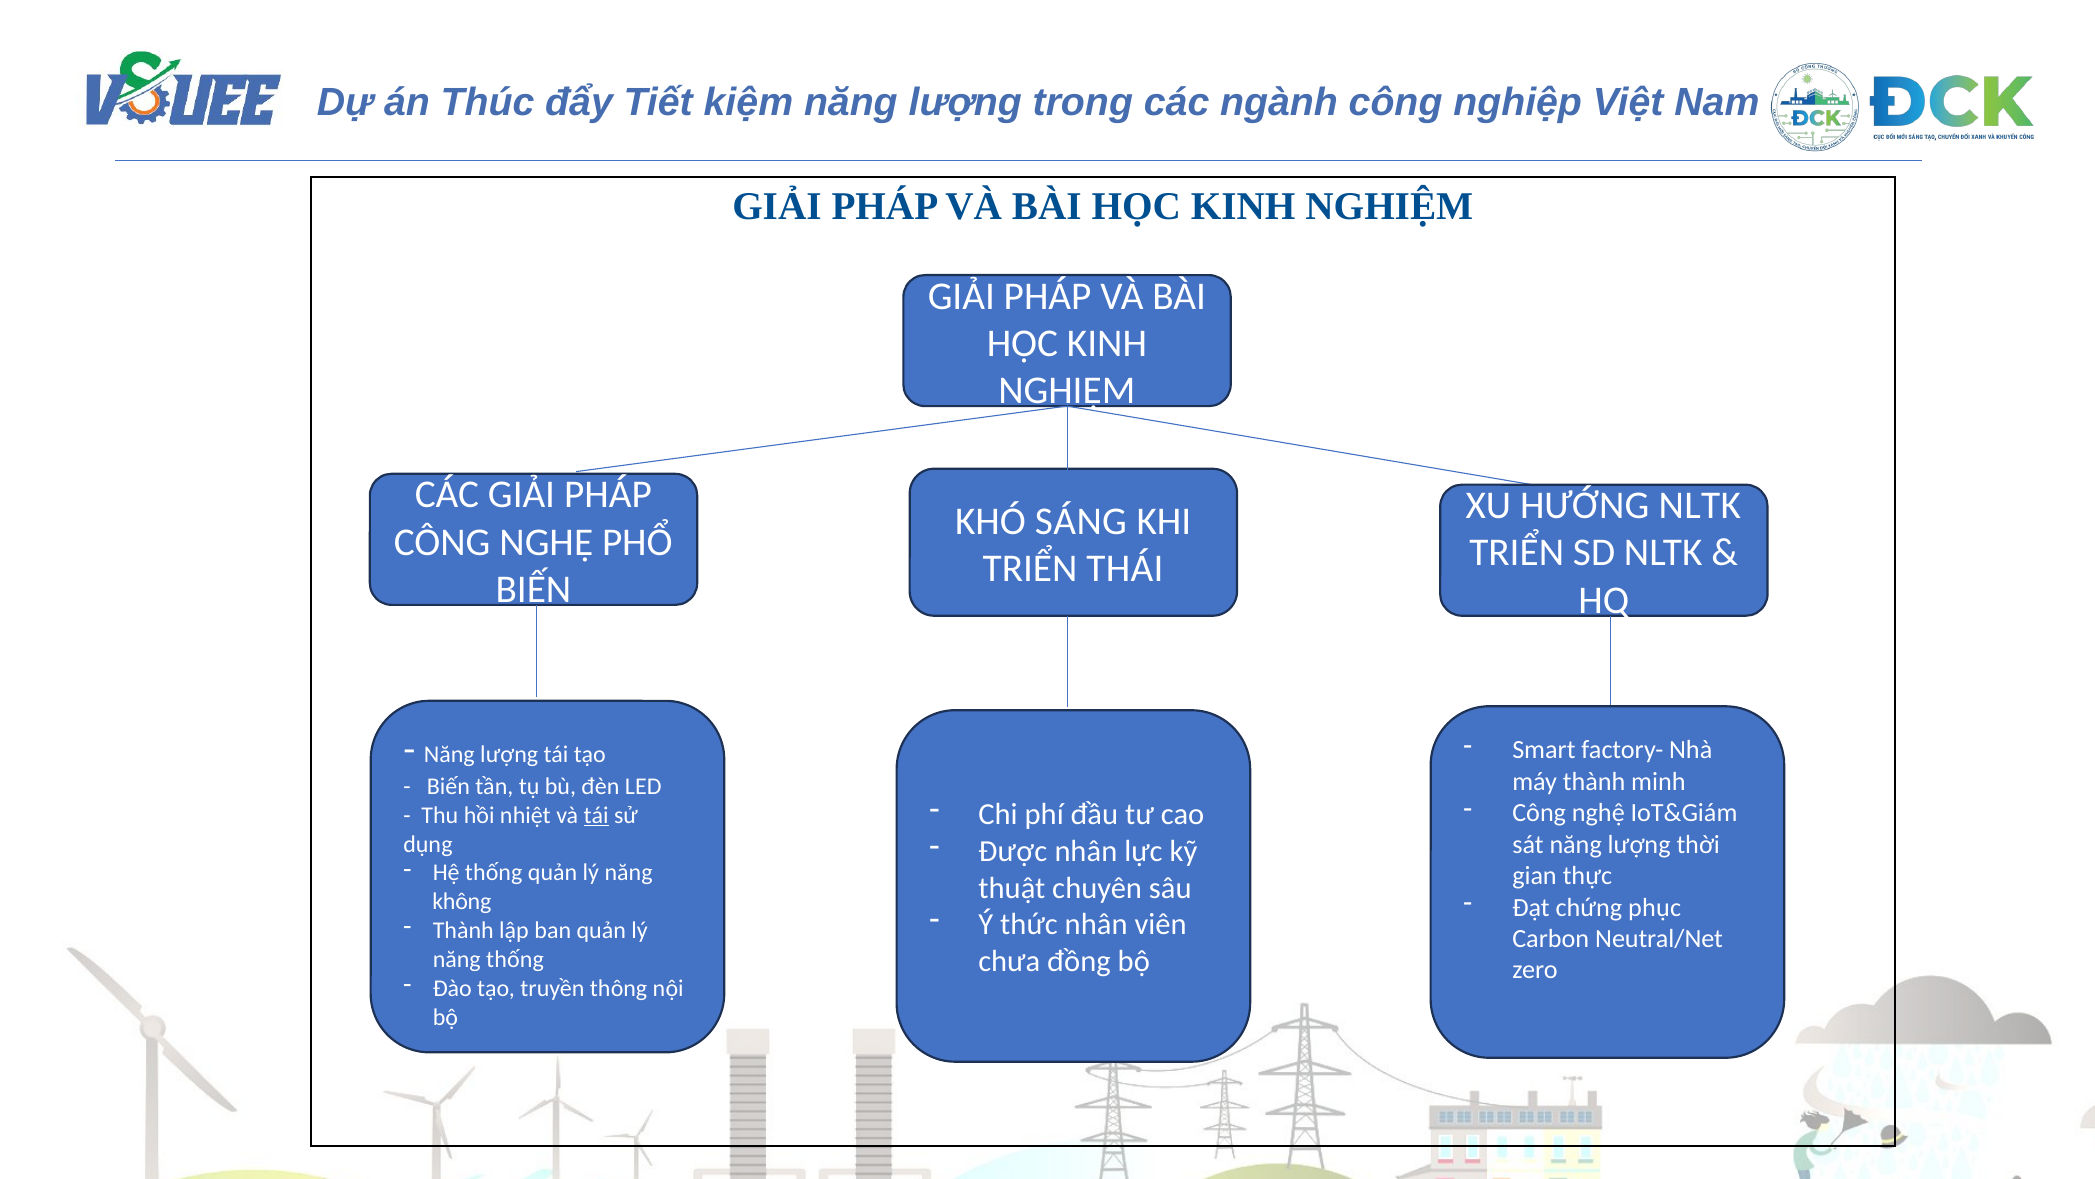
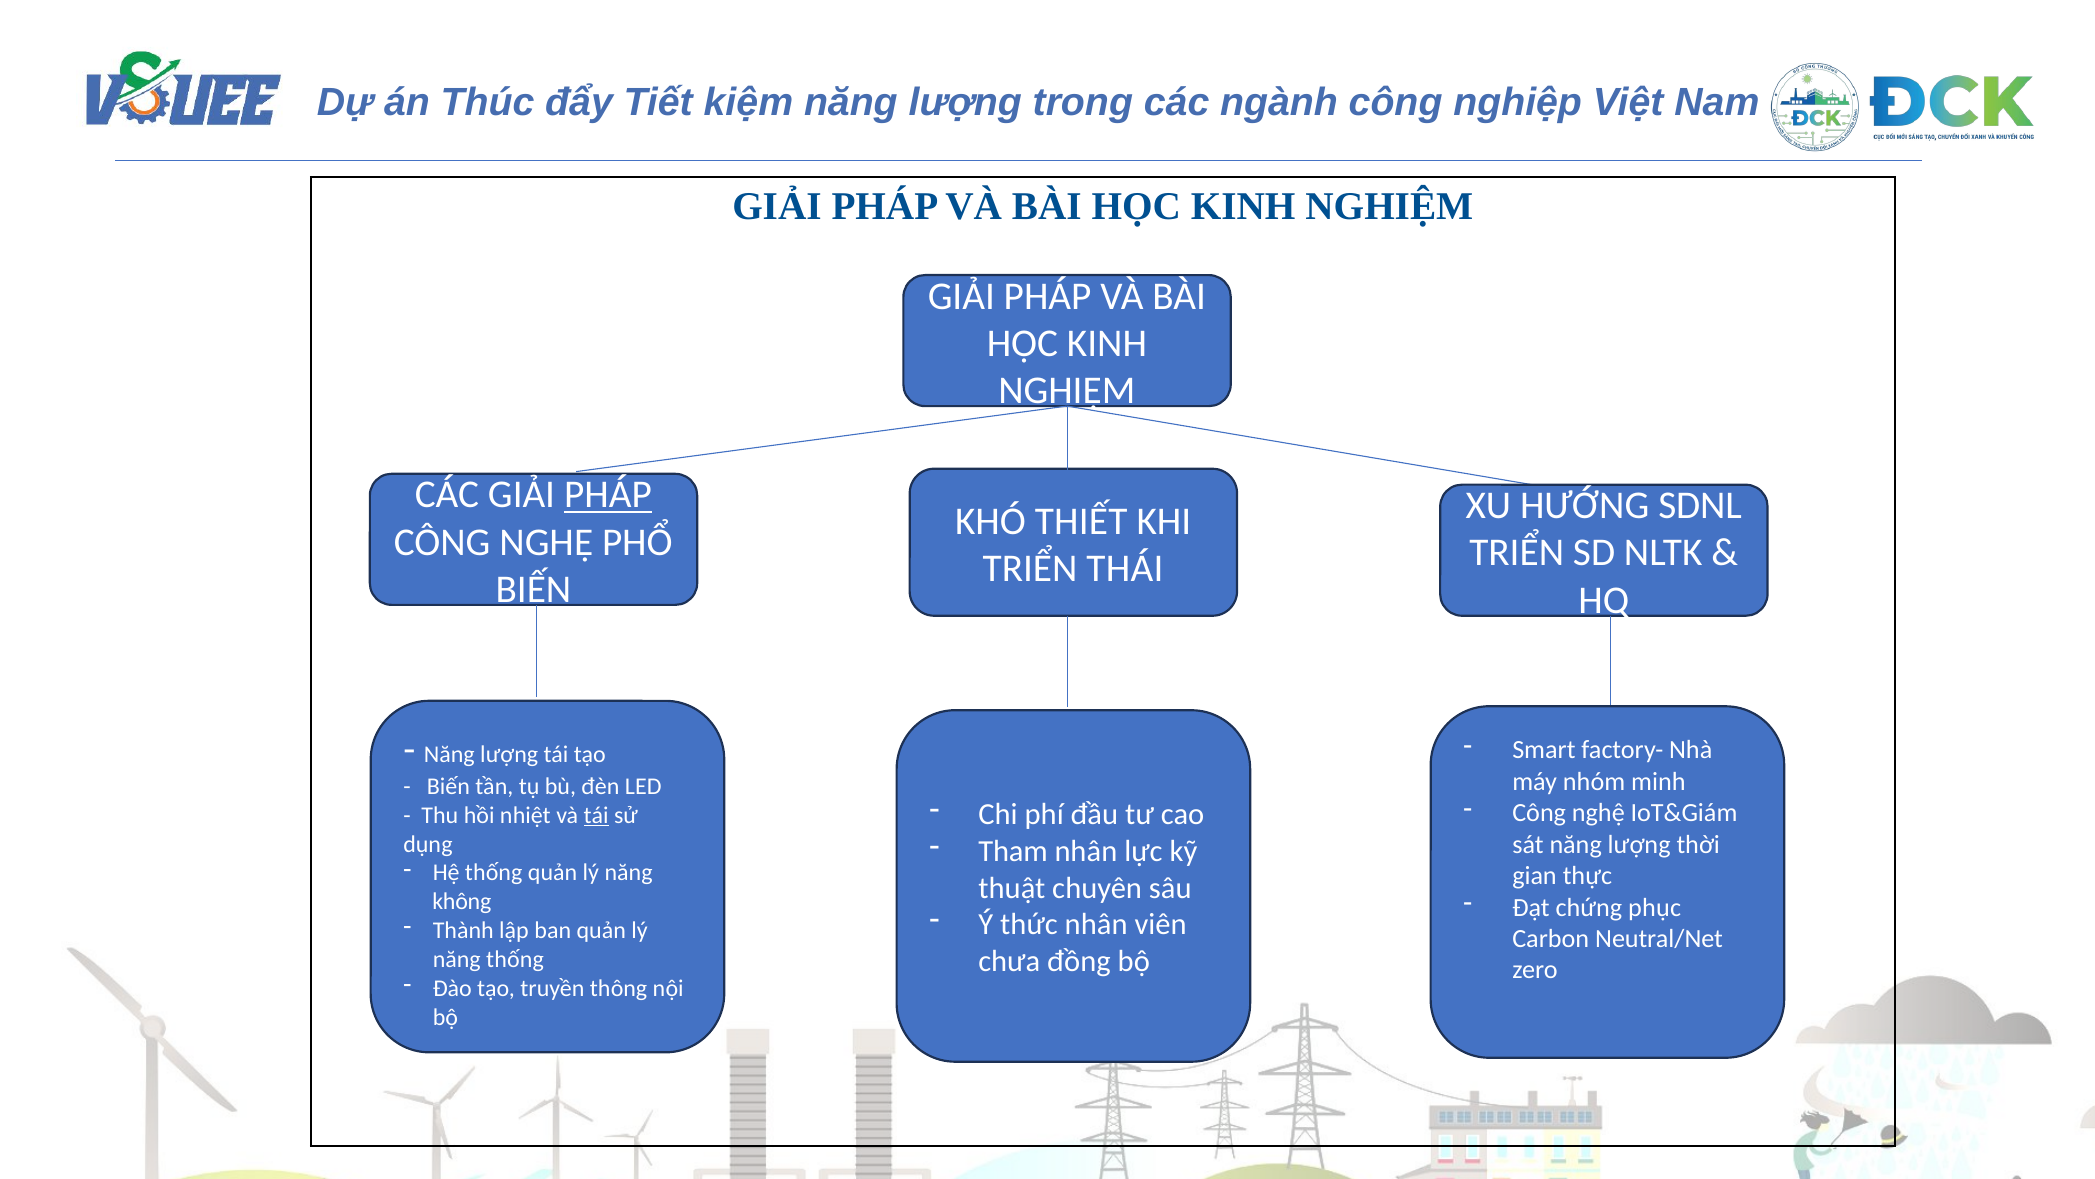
PHÁP underline: none -> present (608, 495)
HƯỚNG NLTK: NLTK -> SDNL (1700, 506)
SÁNG: SÁNG -> THIẾT (1081, 521)
máy thành: thành -> nhóm (1594, 781)
Được: Được -> Tham (1013, 851)
